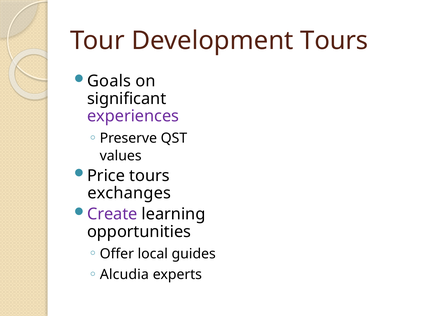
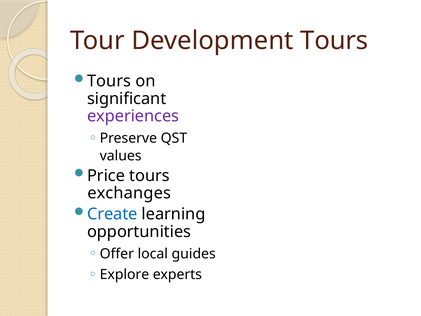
Goals: Goals -> Tours (109, 81)
Create colour: purple -> blue (112, 214)
Alcudia: Alcudia -> Explore (124, 274)
